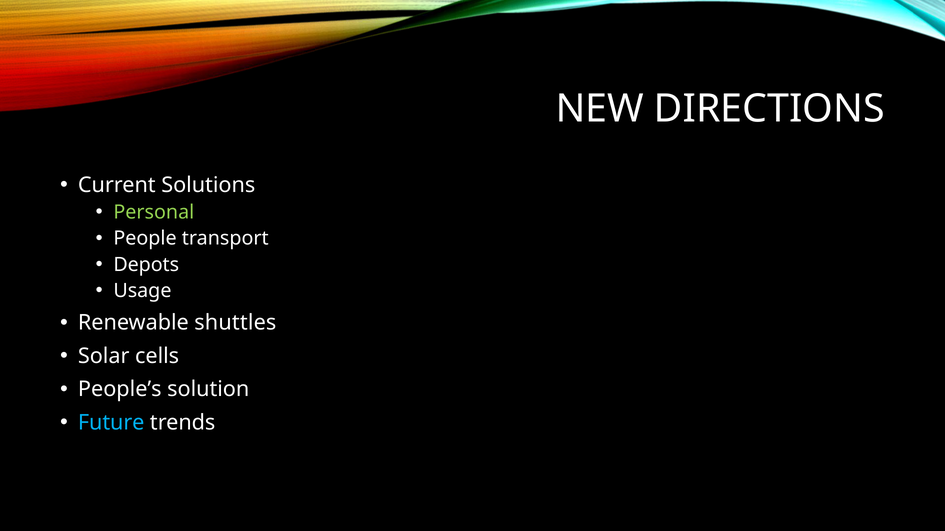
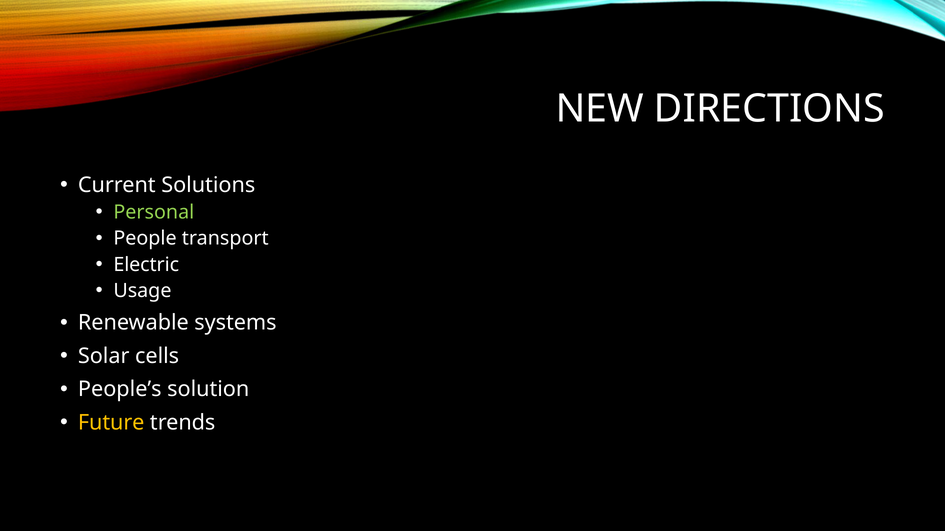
Depots: Depots -> Electric (146, 265)
shuttles: shuttles -> systems (235, 323)
Future colour: light blue -> yellow (111, 423)
